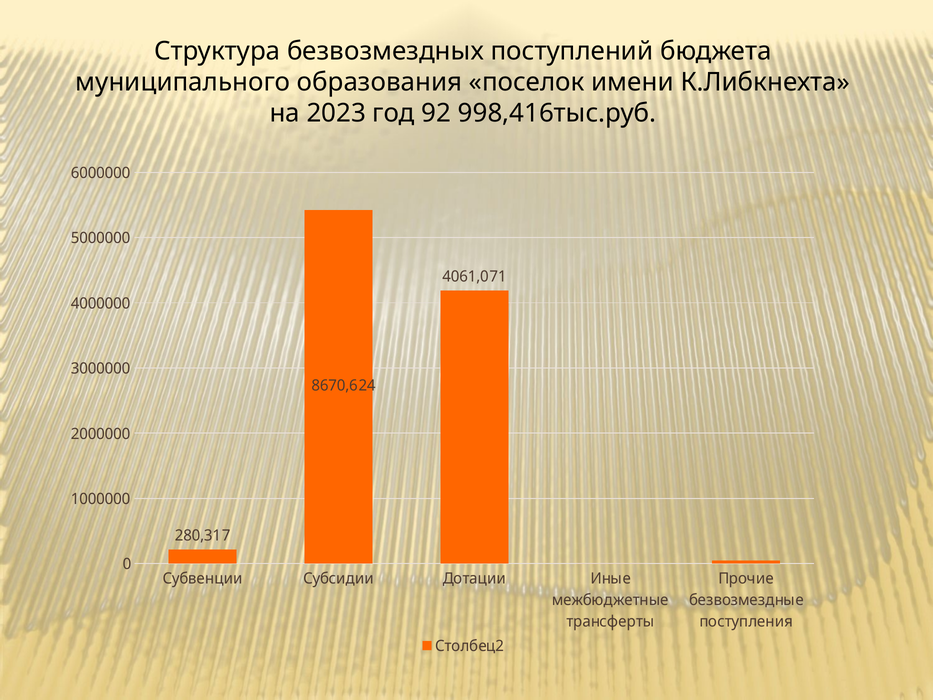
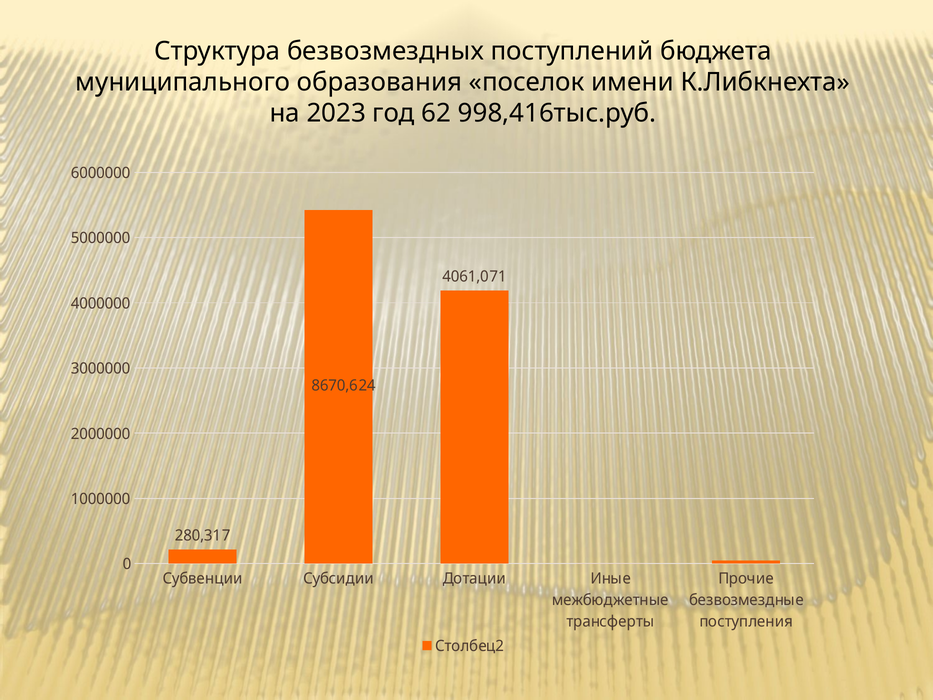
92: 92 -> 62 (436, 113)
